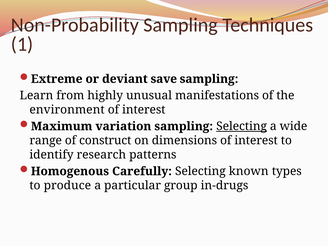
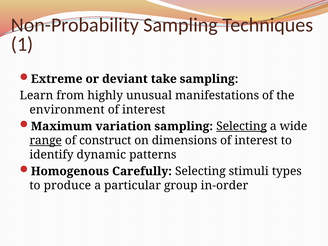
save: save -> take (164, 79)
range underline: none -> present (46, 141)
research: research -> dynamic (101, 155)
known: known -> stimuli (249, 171)
in-drugs: in-drugs -> in-order (224, 185)
